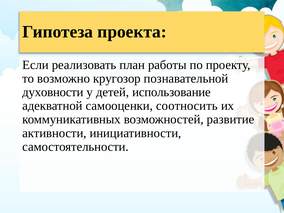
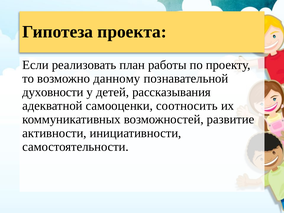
кругозор: кругозор -> данному (117, 79)
использование: использование -> рассказывания (171, 92)
